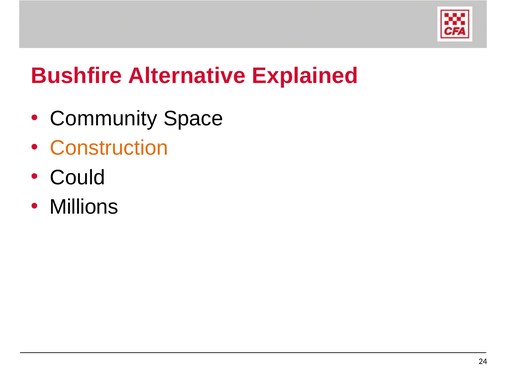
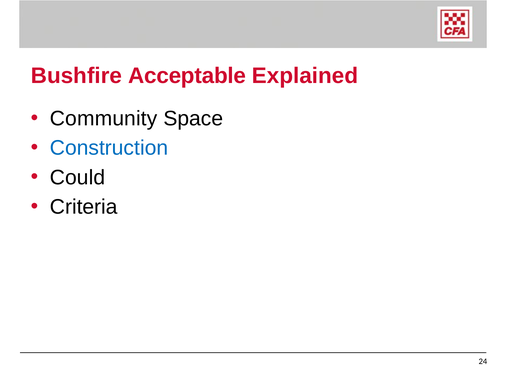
Alternative: Alternative -> Acceptable (187, 76)
Construction colour: orange -> blue (109, 148)
Millions: Millions -> Criteria (84, 207)
